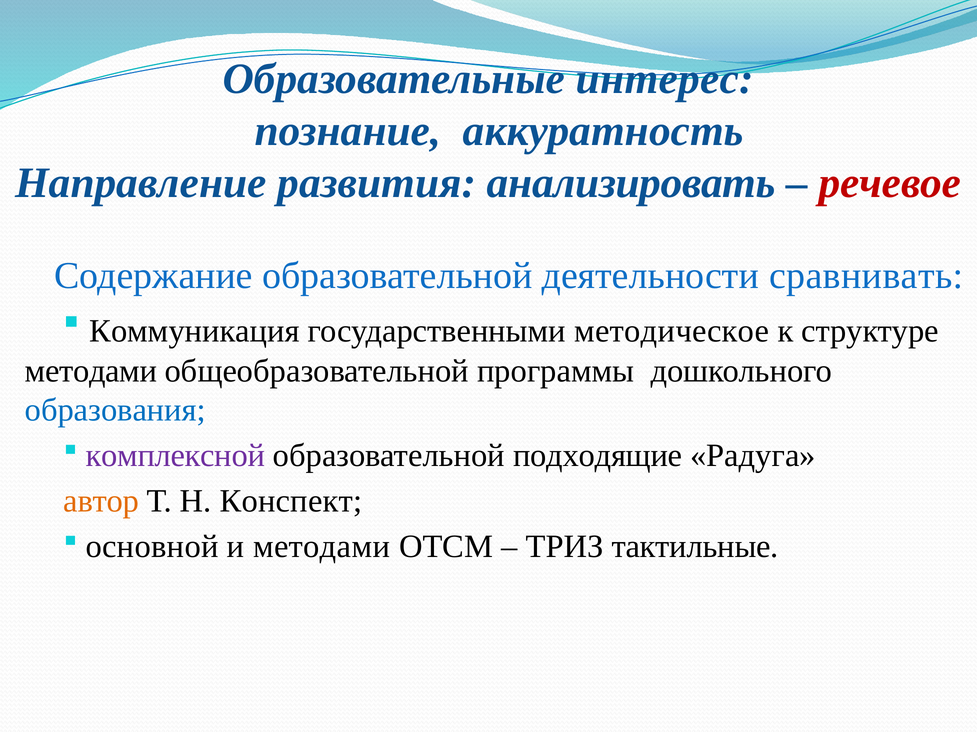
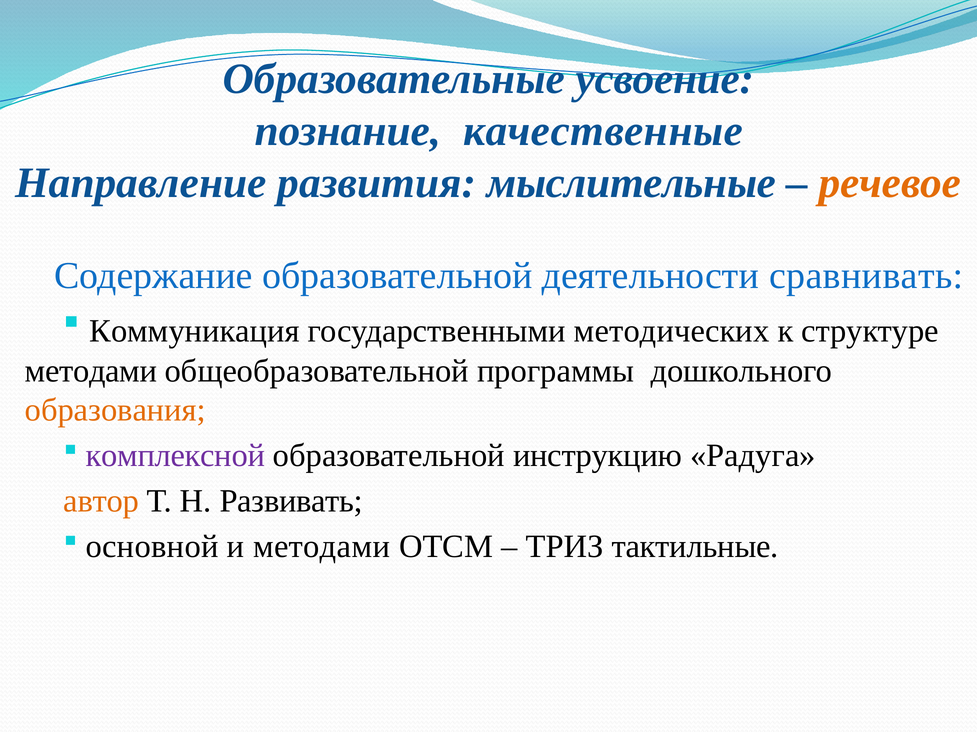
интерес: интерес -> усвоение (665, 79)
аккуратность: аккуратность -> качественные (603, 131)
анализировать: анализировать -> мыслительные (631, 183)
речевое colour: red -> orange (890, 183)
методическое: методическое -> методических (672, 331)
образования colour: blue -> orange (115, 410)
подходящие: подходящие -> инструкцию (598, 456)
Конспект: Конспект -> Развивать (291, 502)
